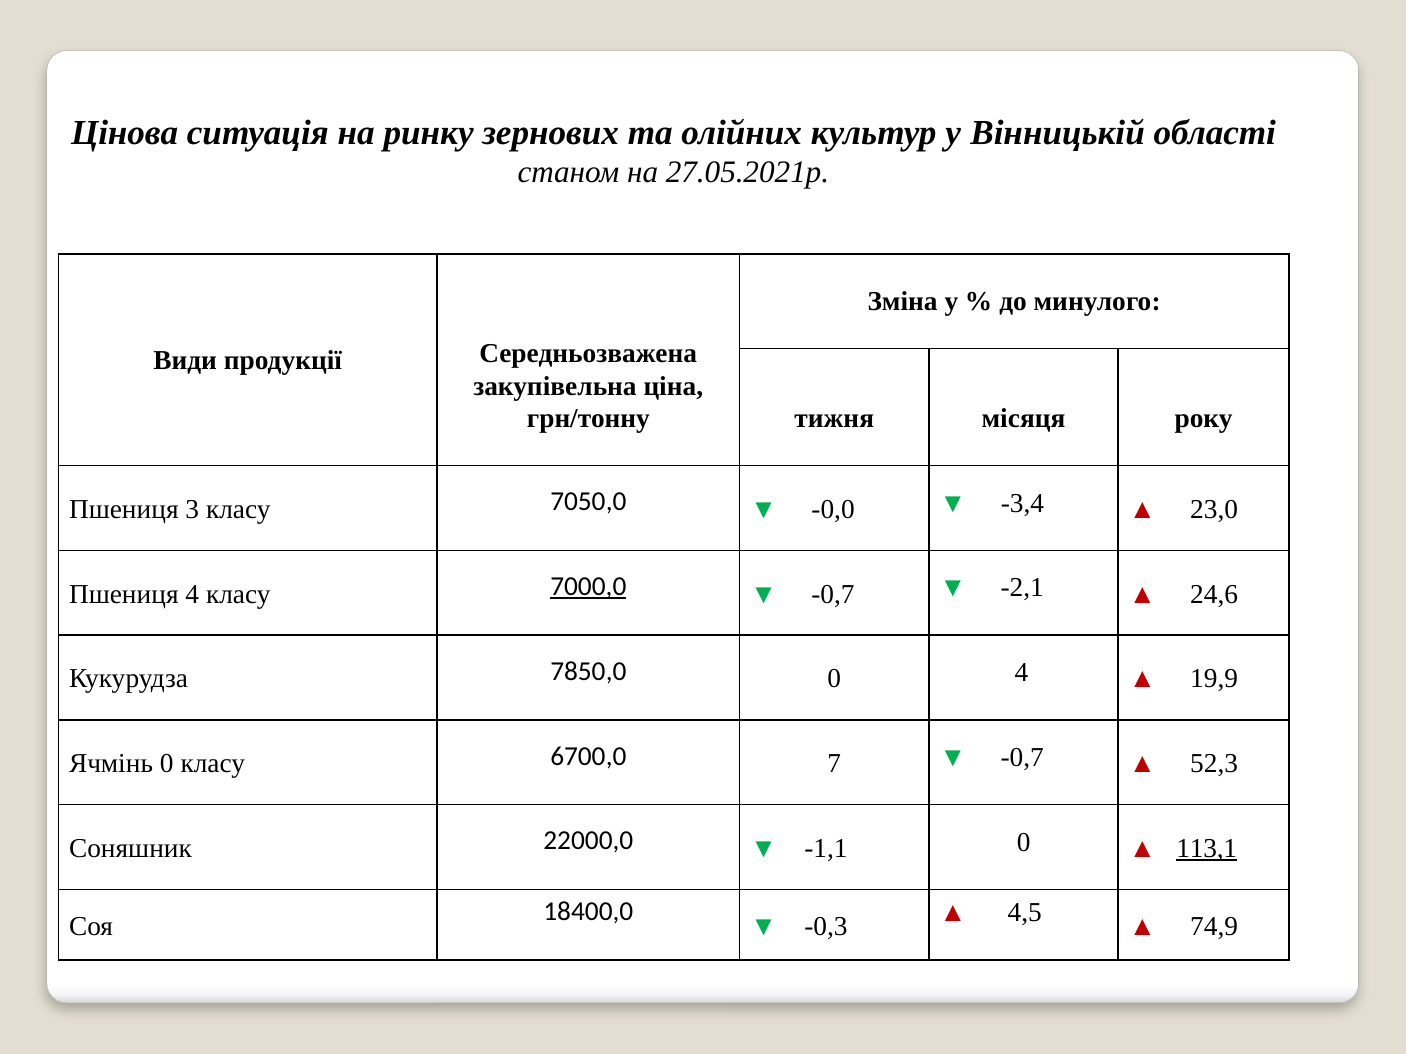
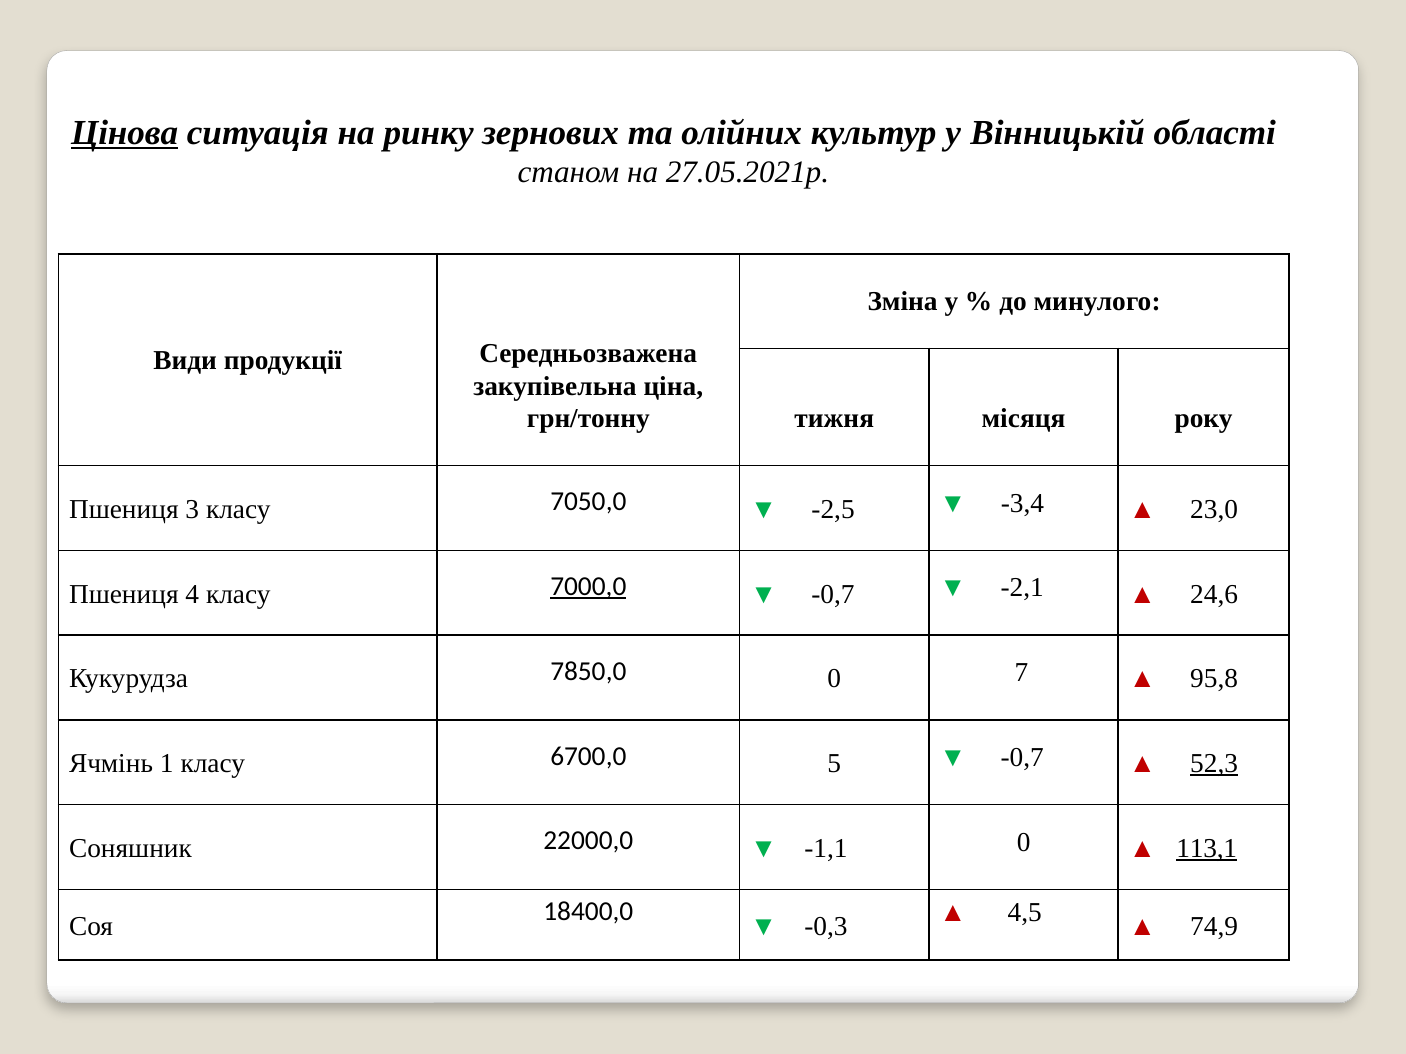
Цінова underline: none -> present (125, 133)
-0,0: -0,0 -> -2,5 (833, 509)
0 4: 4 -> 7 (1022, 673)
19,9: 19,9 -> 95,8 (1214, 679)
Ячмінь 0: 0 -> 1 (167, 764)
7: 7 -> 5 (834, 764)
52,3 underline: none -> present (1214, 764)
